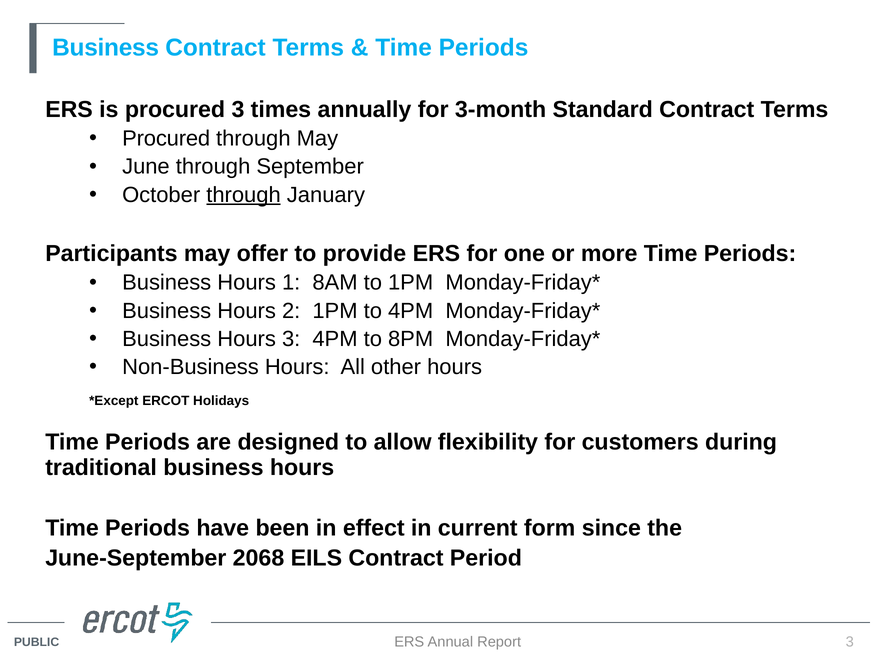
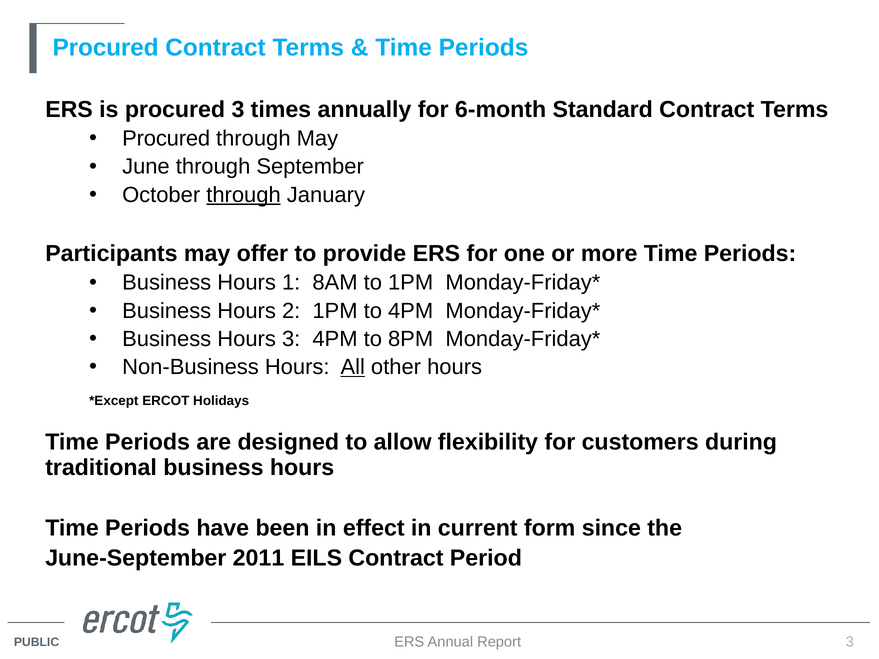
Business: Business -> Procured (106, 48)
3-month: 3-month -> 6-month (501, 110)
All underline: none -> present (353, 367)
2068: 2068 -> 2011 (258, 558)
